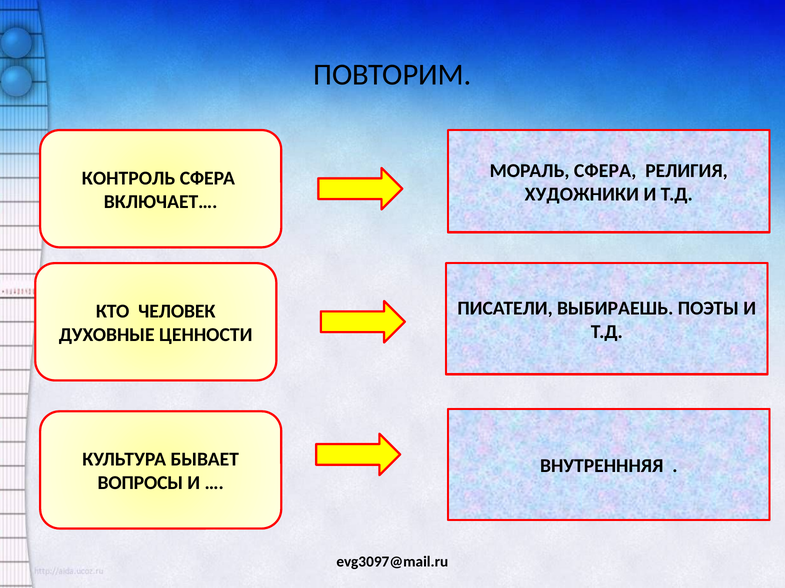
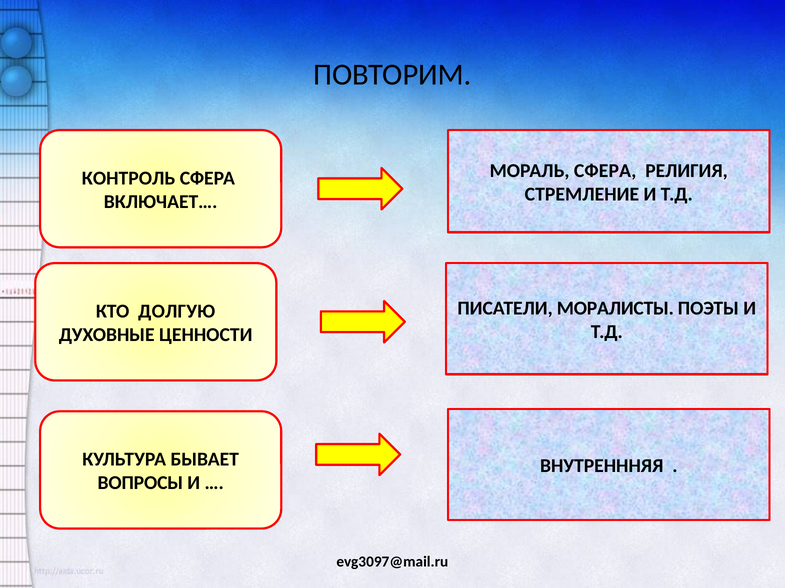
ХУДОЖНИКИ: ХУДОЖНИКИ -> СТРЕМЛЕНИЕ (582, 195)
ВЫБИРАЕШЬ: ВЫБИРАЕШЬ -> МОРАЛИСТЫ (615, 309)
ЧЕЛОВЕК: ЧЕЛОВЕК -> ДОЛГУЮ (177, 312)
